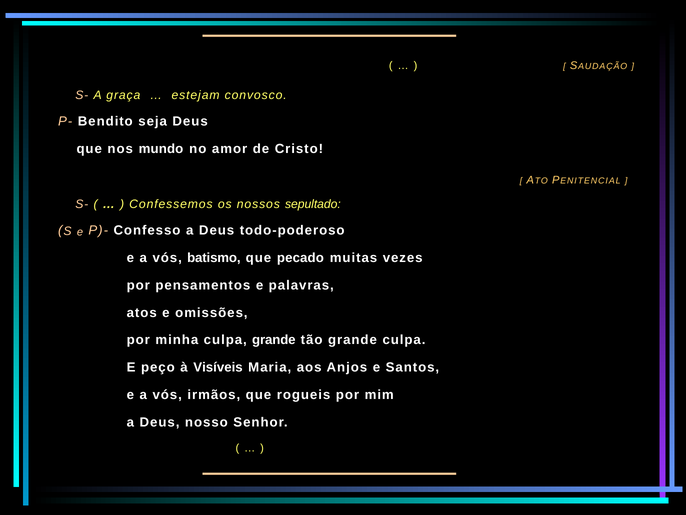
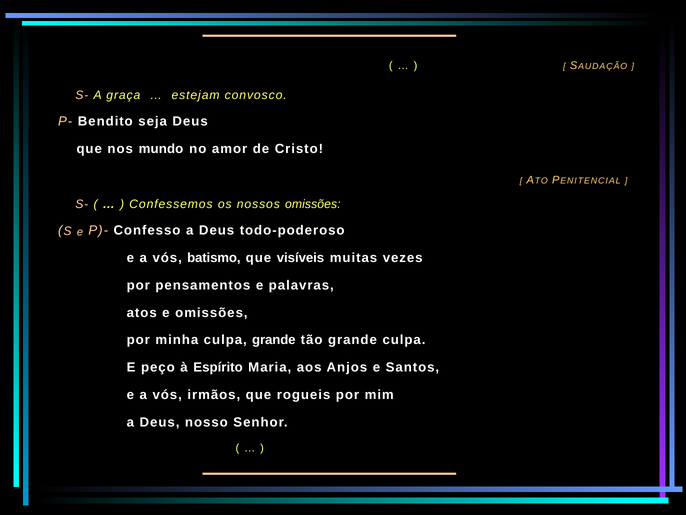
nossos sepultado: sepultado -> omissões (313, 204)
pecado: pecado -> visíveis (301, 257)
Visíveis: Visíveis -> Espírito (218, 367)
